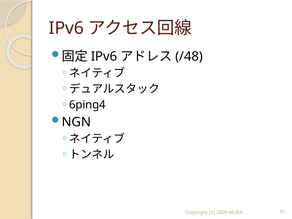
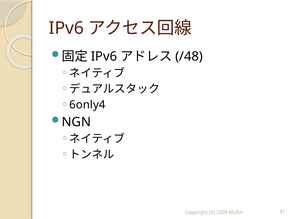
6ping4: 6ping4 -> 6only4 (87, 105)
